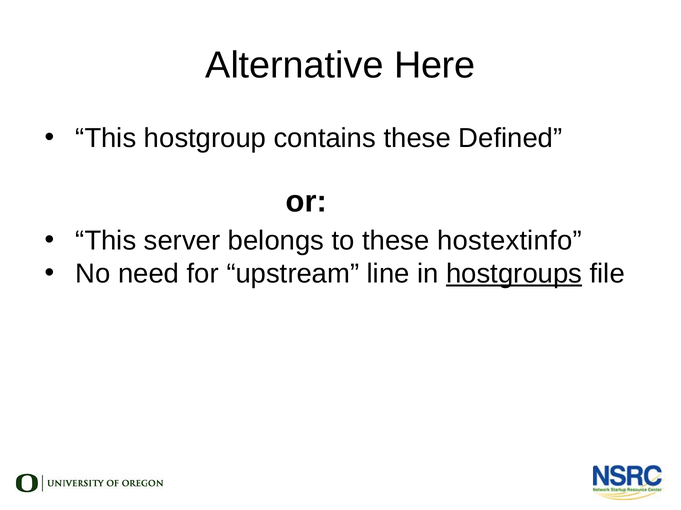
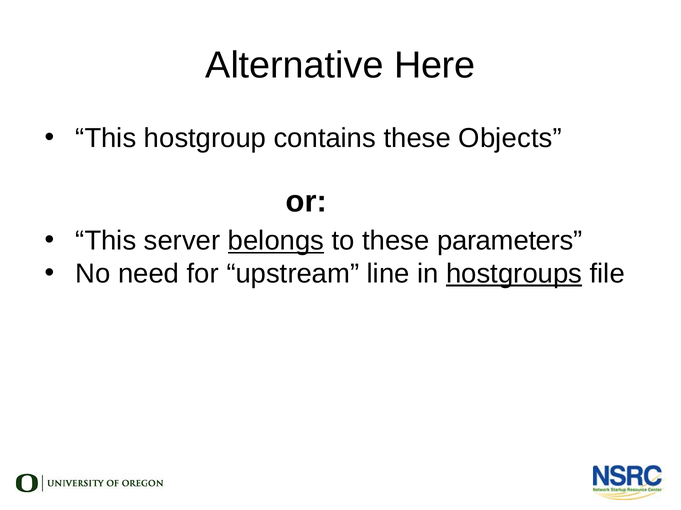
Defined: Defined -> Objects (510, 138)
belongs underline: none -> present (276, 241)
hostextinfo: hostextinfo -> parameters (510, 241)
